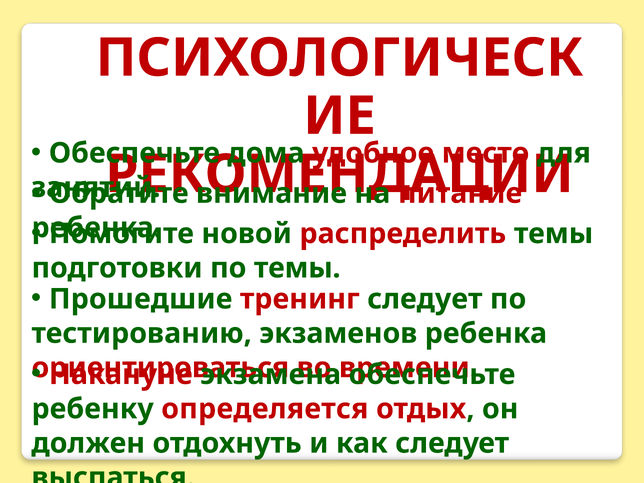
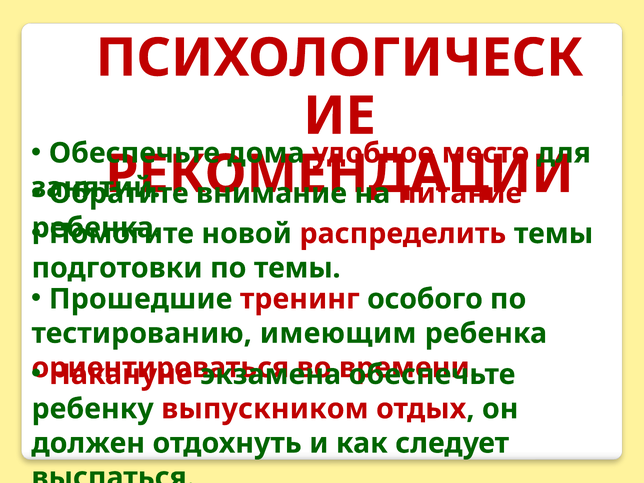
тренинг следует: следует -> особого (425, 299)
экзаменов: экзаменов -> имеющим (338, 333)
определяется: определяется -> выпускником (265, 409)
